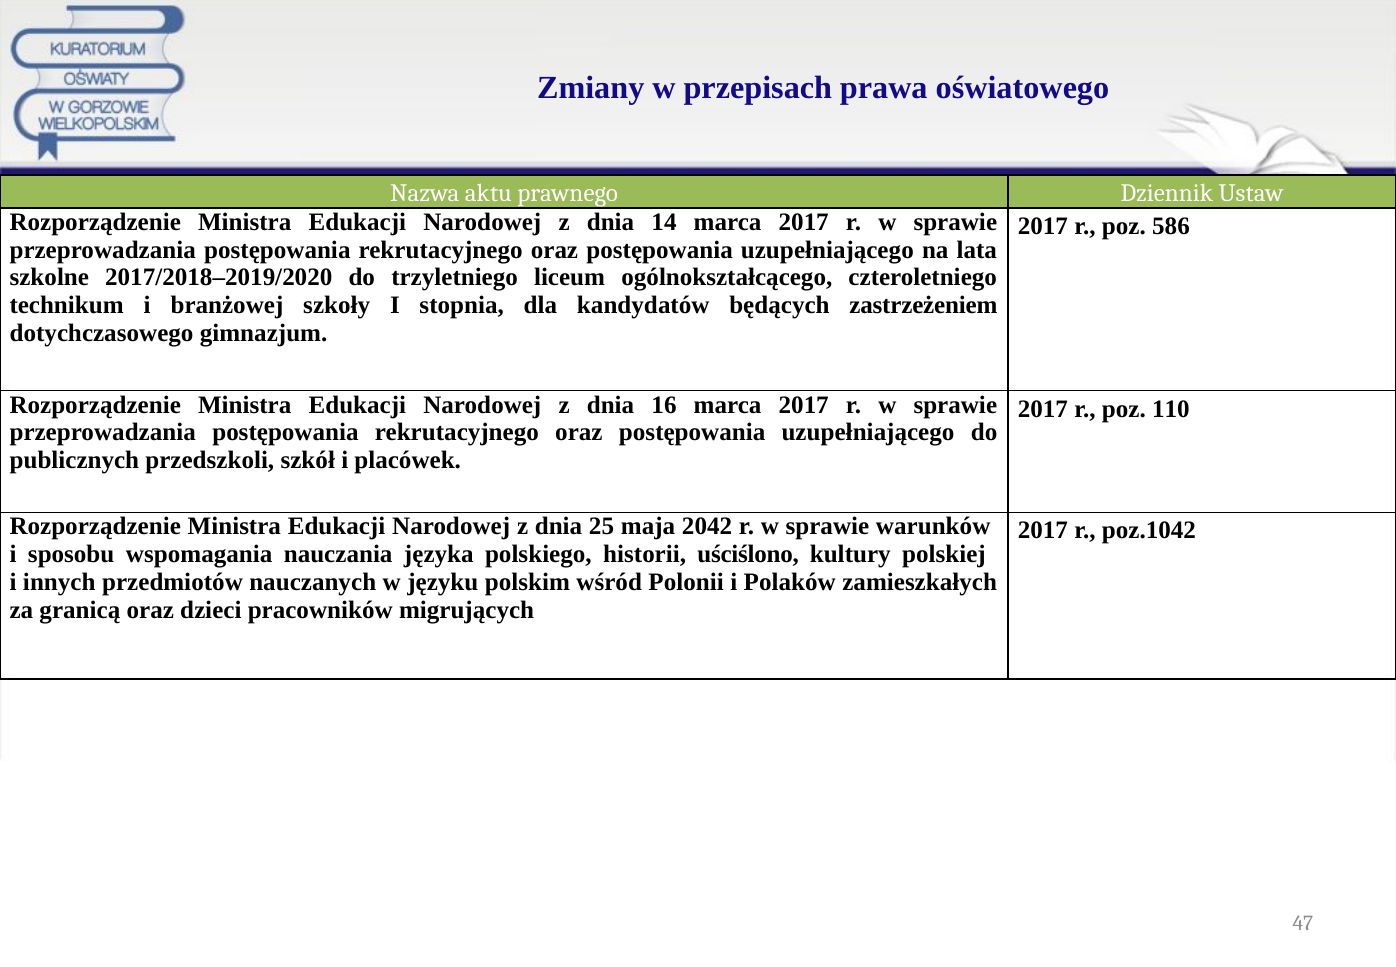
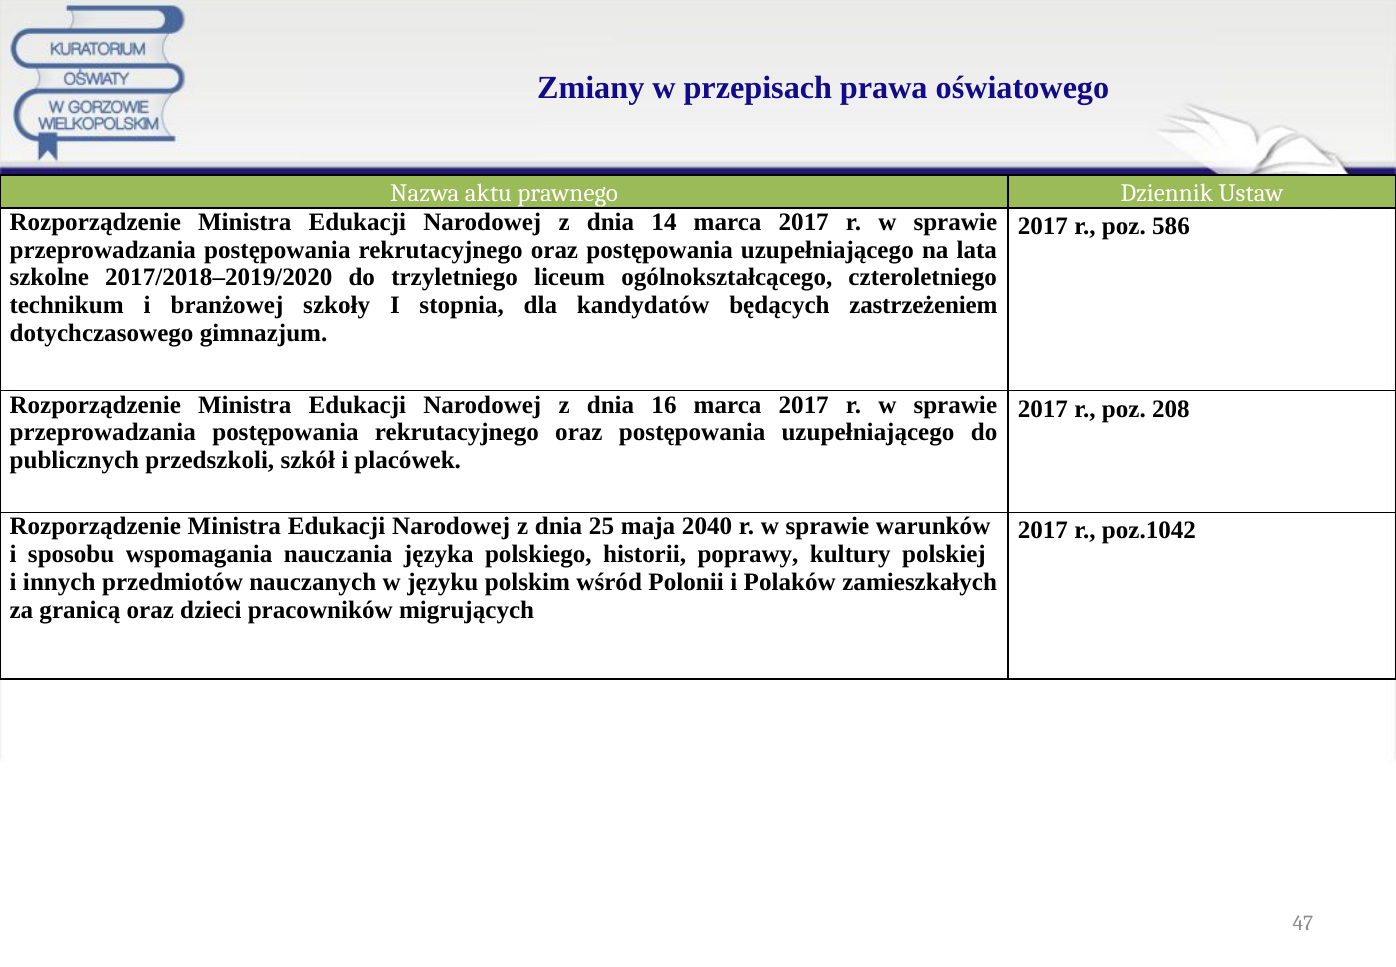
110: 110 -> 208 (1171, 409)
2042: 2042 -> 2040 (707, 526)
uściślono: uściślono -> poprawy (748, 554)
